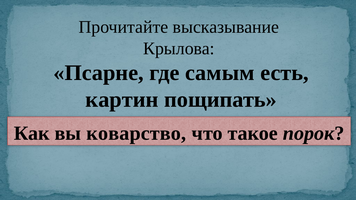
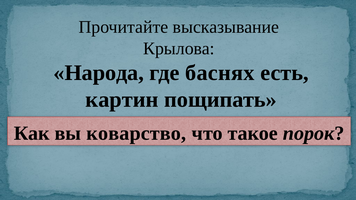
Псарне: Псарне -> Народа (99, 73)
самым: самым -> баснях (220, 73)
